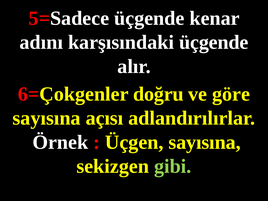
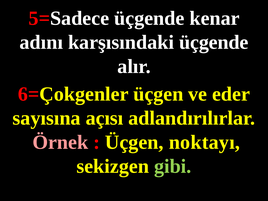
6=Çokgenler doğru: doğru -> üçgen (158, 94)
göre: göre -> eder (231, 94)
Örnek colour: white -> pink (60, 142)
Üçgen sayısına: sayısına -> noktayı (204, 142)
